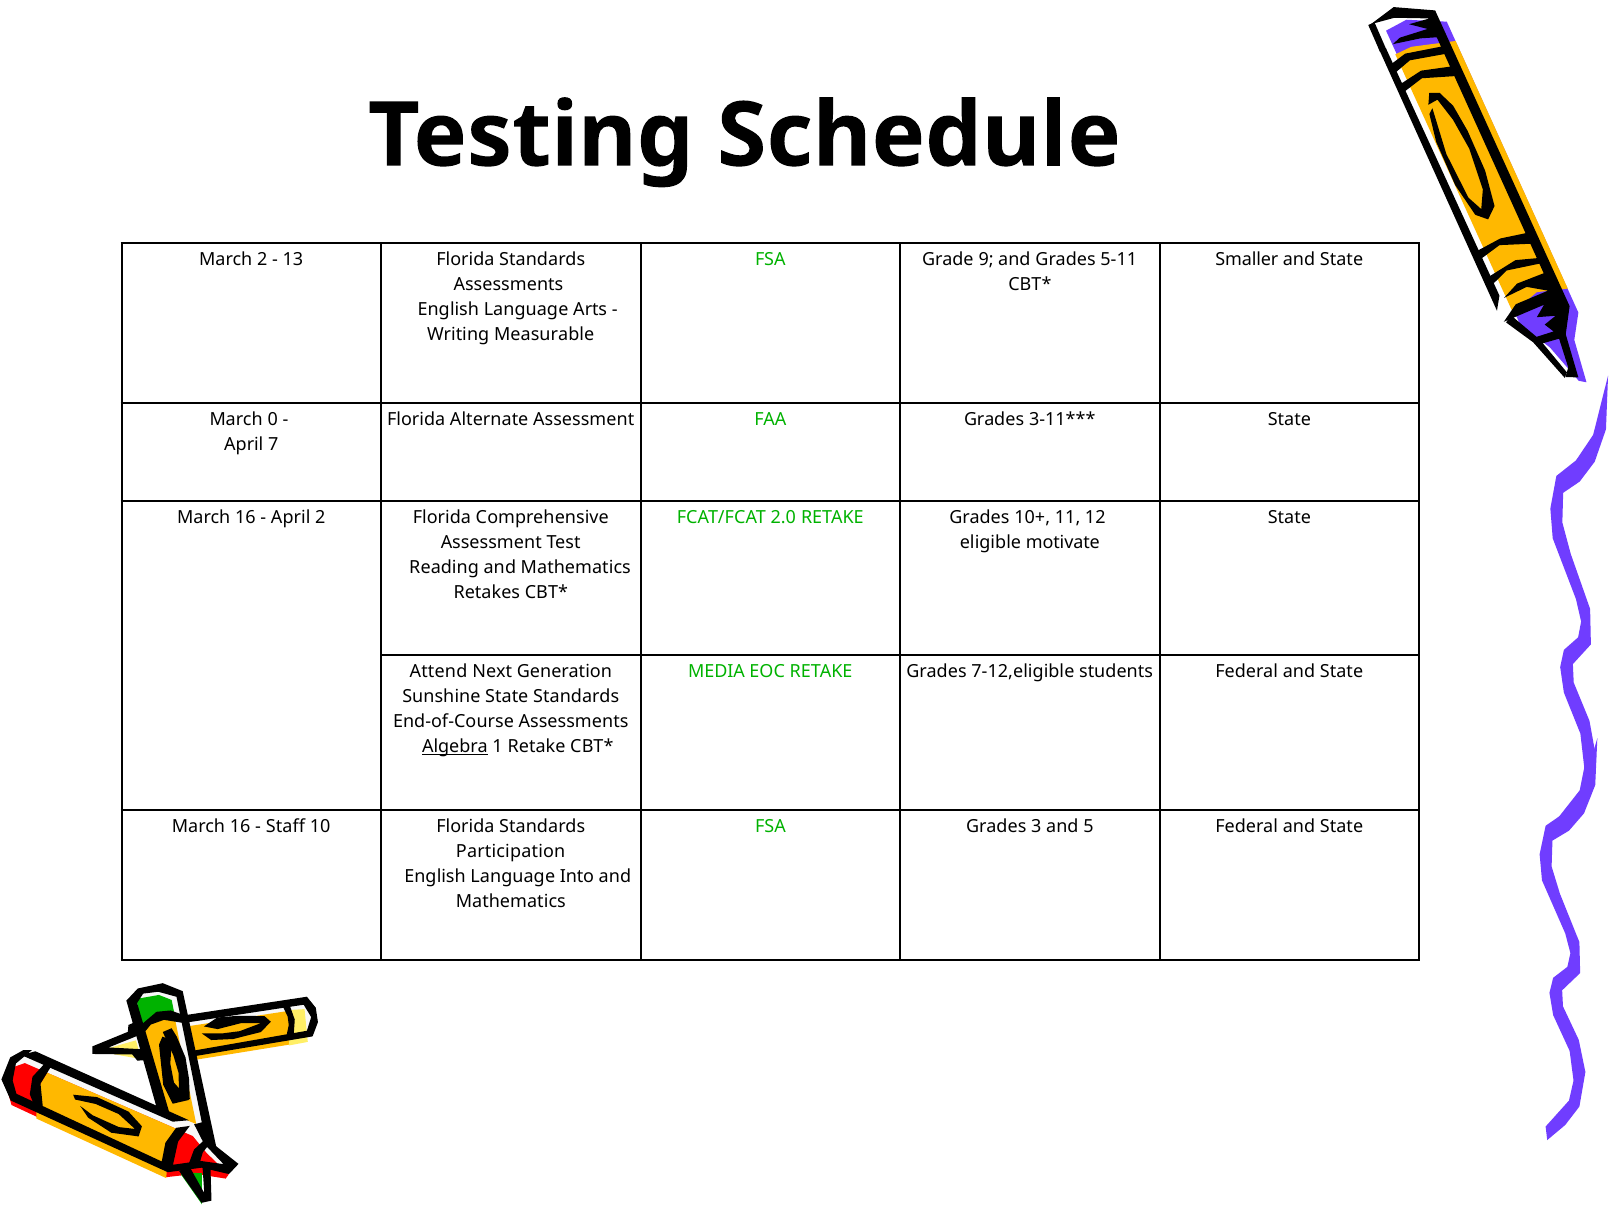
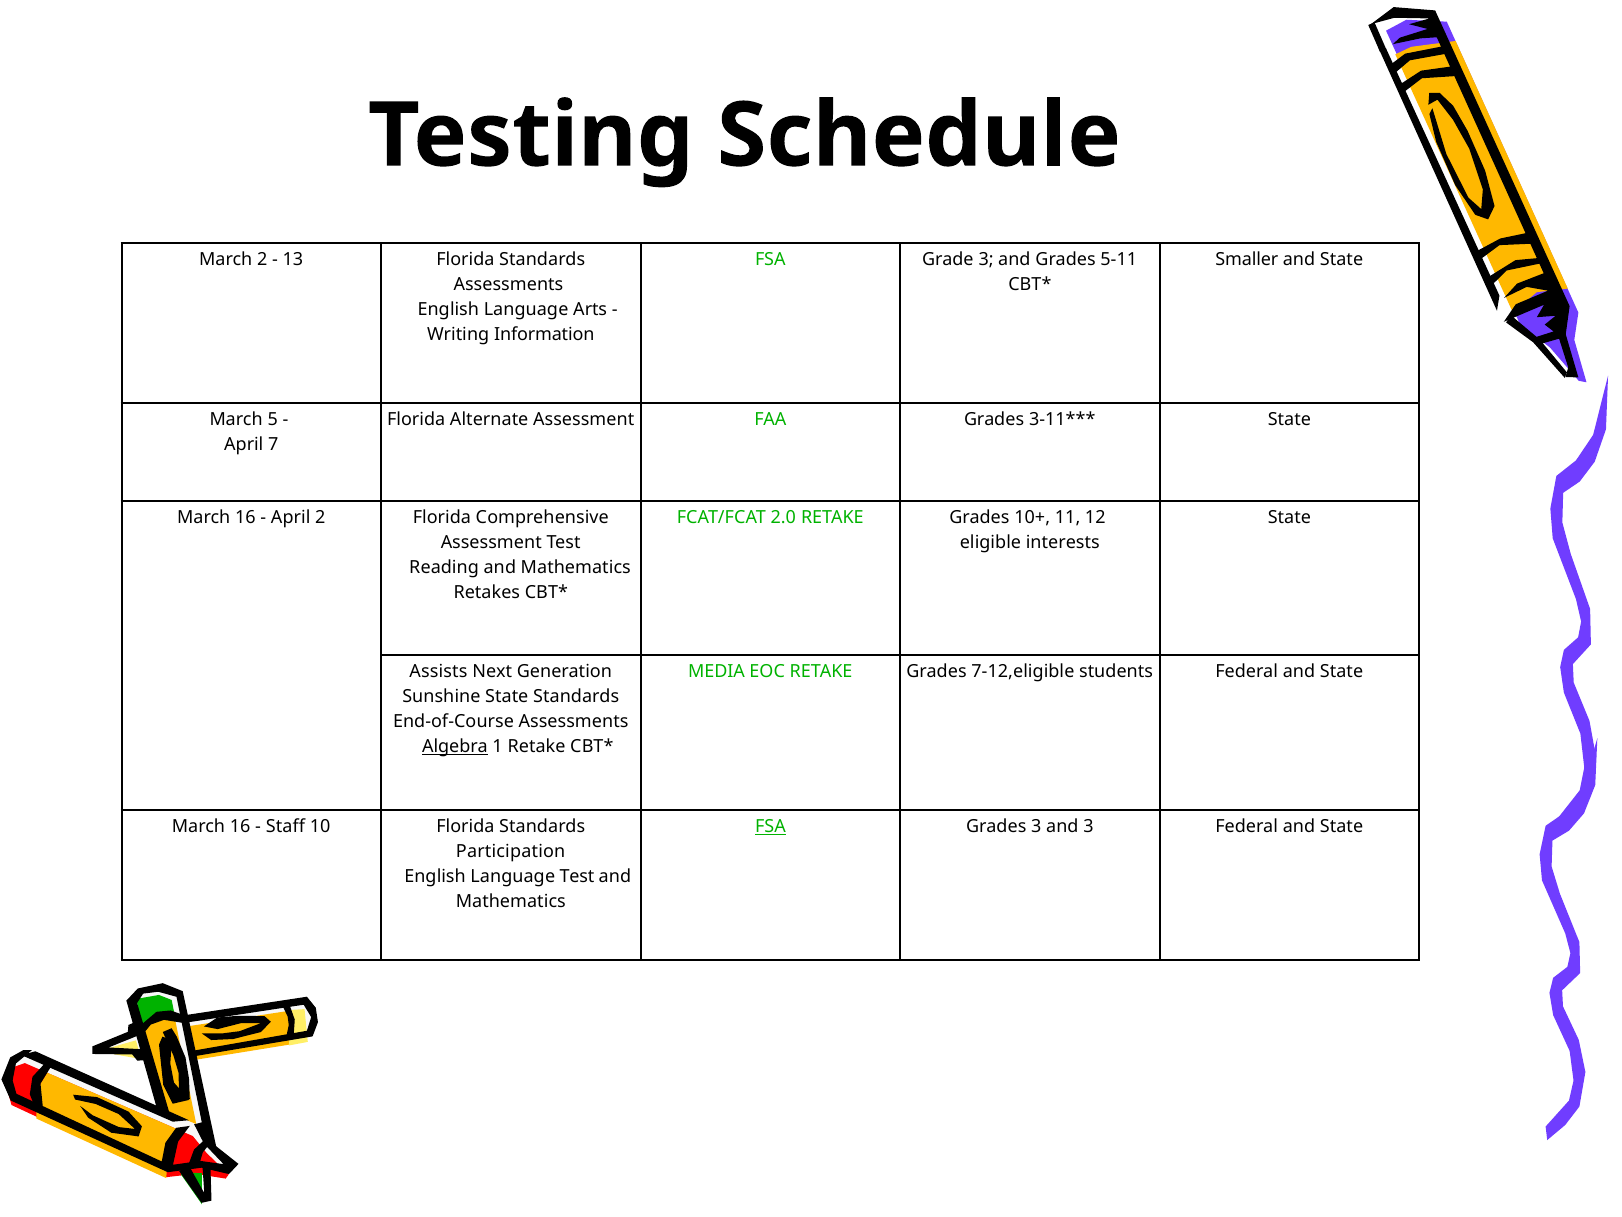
Grade 9: 9 -> 3 (986, 260)
Measurable: Measurable -> Information (544, 334)
0: 0 -> 5 (273, 419)
motivate: motivate -> interests (1063, 542)
Attend: Attend -> Assists (438, 671)
FSA underline: none -> present (770, 826)
and 5: 5 -> 3 (1088, 826)
Language Into: Into -> Test (577, 876)
